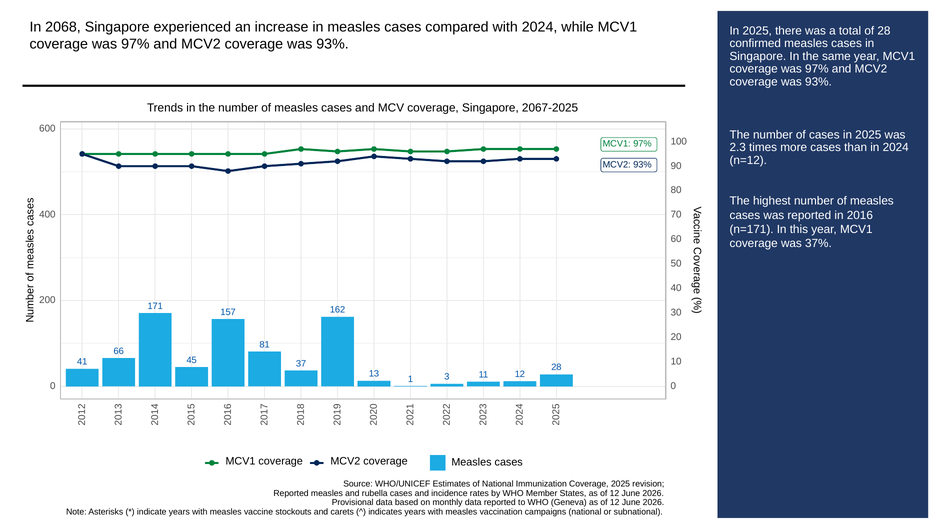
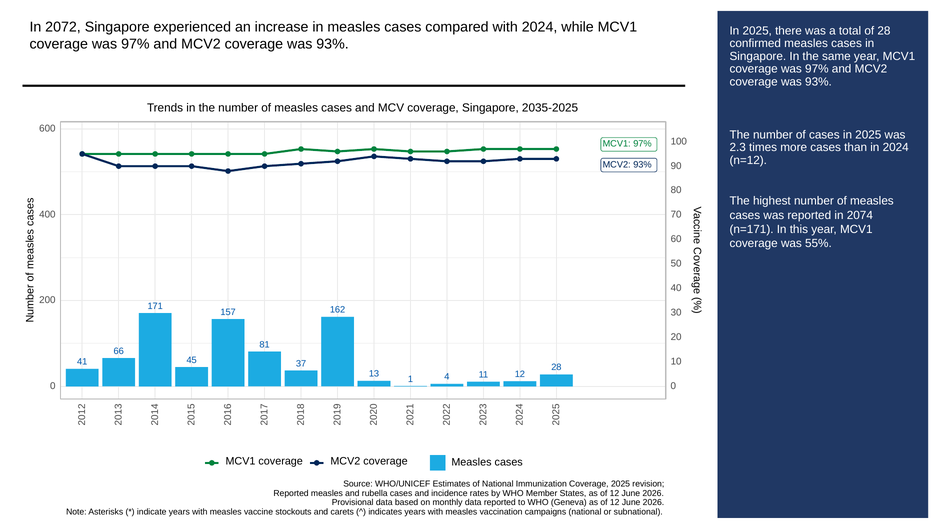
2068: 2068 -> 2072 (63, 27)
2067-2025: 2067-2025 -> 2035-2025 (550, 108)
2016: 2016 -> 2074 (860, 215)
37%: 37% -> 55% (818, 243)
3: 3 -> 4 (447, 377)
